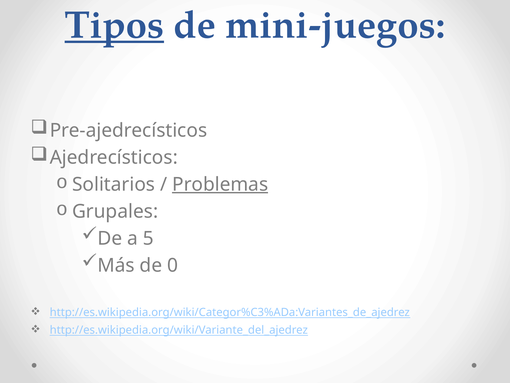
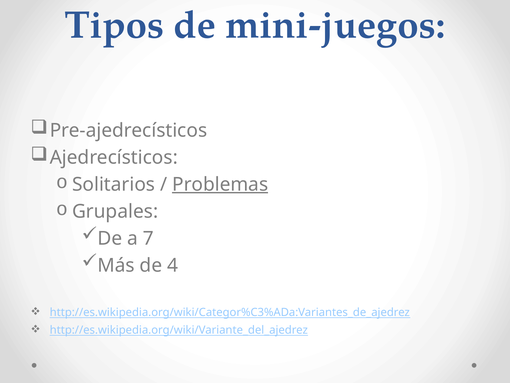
Tipos underline: present -> none (114, 25)
5: 5 -> 7 (148, 238)
0: 0 -> 4 (173, 265)
